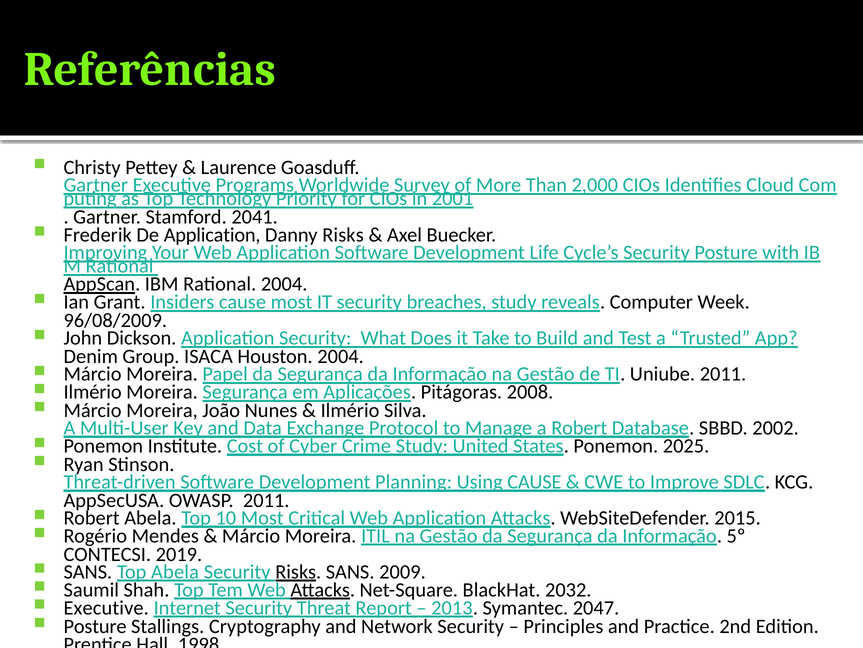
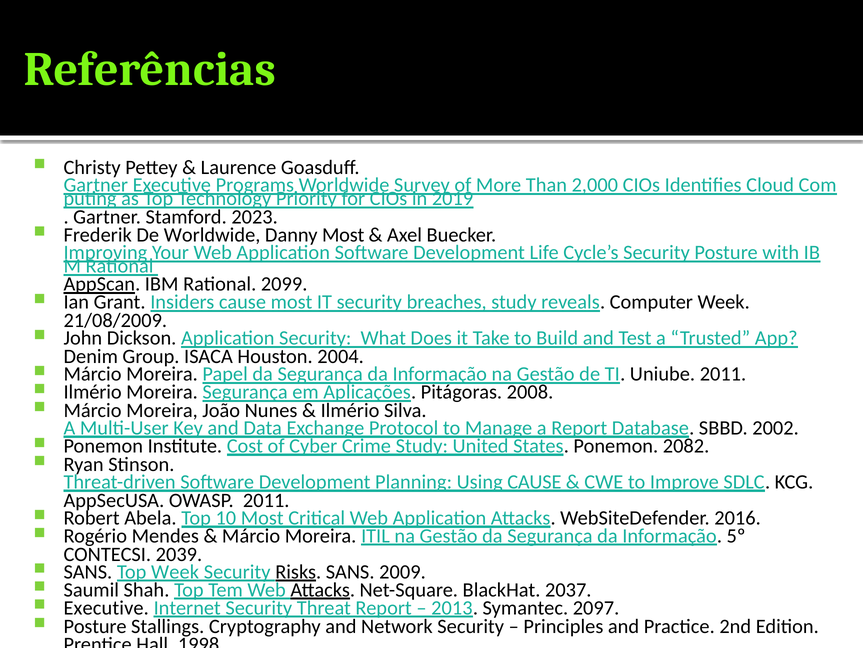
2001: 2001 -> 2019 (453, 198)
2041: 2041 -> 2023 (255, 217)
De Application: Application -> Worldwide (212, 235)
Danny Risks: Risks -> Most (343, 235)
Rational 2004: 2004 -> 2099 (284, 284)
96/08/2009: 96/08/2009 -> 21/08/2009 (115, 320)
a Robert: Robert -> Report (579, 427)
2025: 2025 -> 2082 (686, 445)
2015: 2015 -> 2016 (738, 517)
2019: 2019 -> 2039 (179, 554)
Top Abela: Abela -> Week (175, 571)
2032: 2032 -> 2037 (568, 589)
2047: 2047 -> 2097 (596, 607)
